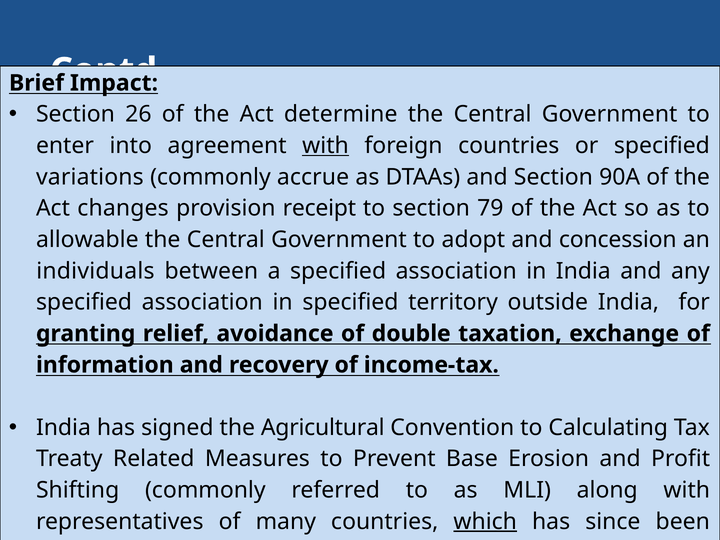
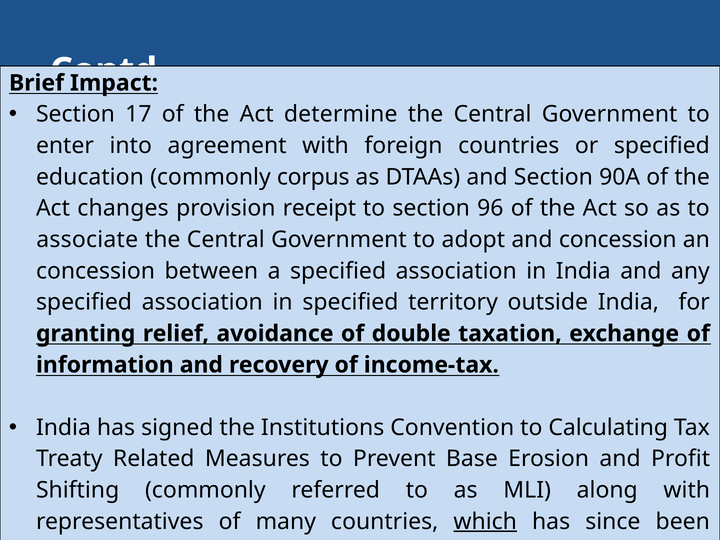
26: 26 -> 17 (138, 114)
with underline: present -> none (326, 146)
variations: variations -> education (90, 177)
accrue: accrue -> corpus (313, 177)
79: 79 -> 96 (490, 208)
allowable: allowable -> associate (87, 240)
individuals: individuals -> concession (96, 271)
Agricultural: Agricultural -> Institutions (323, 428)
